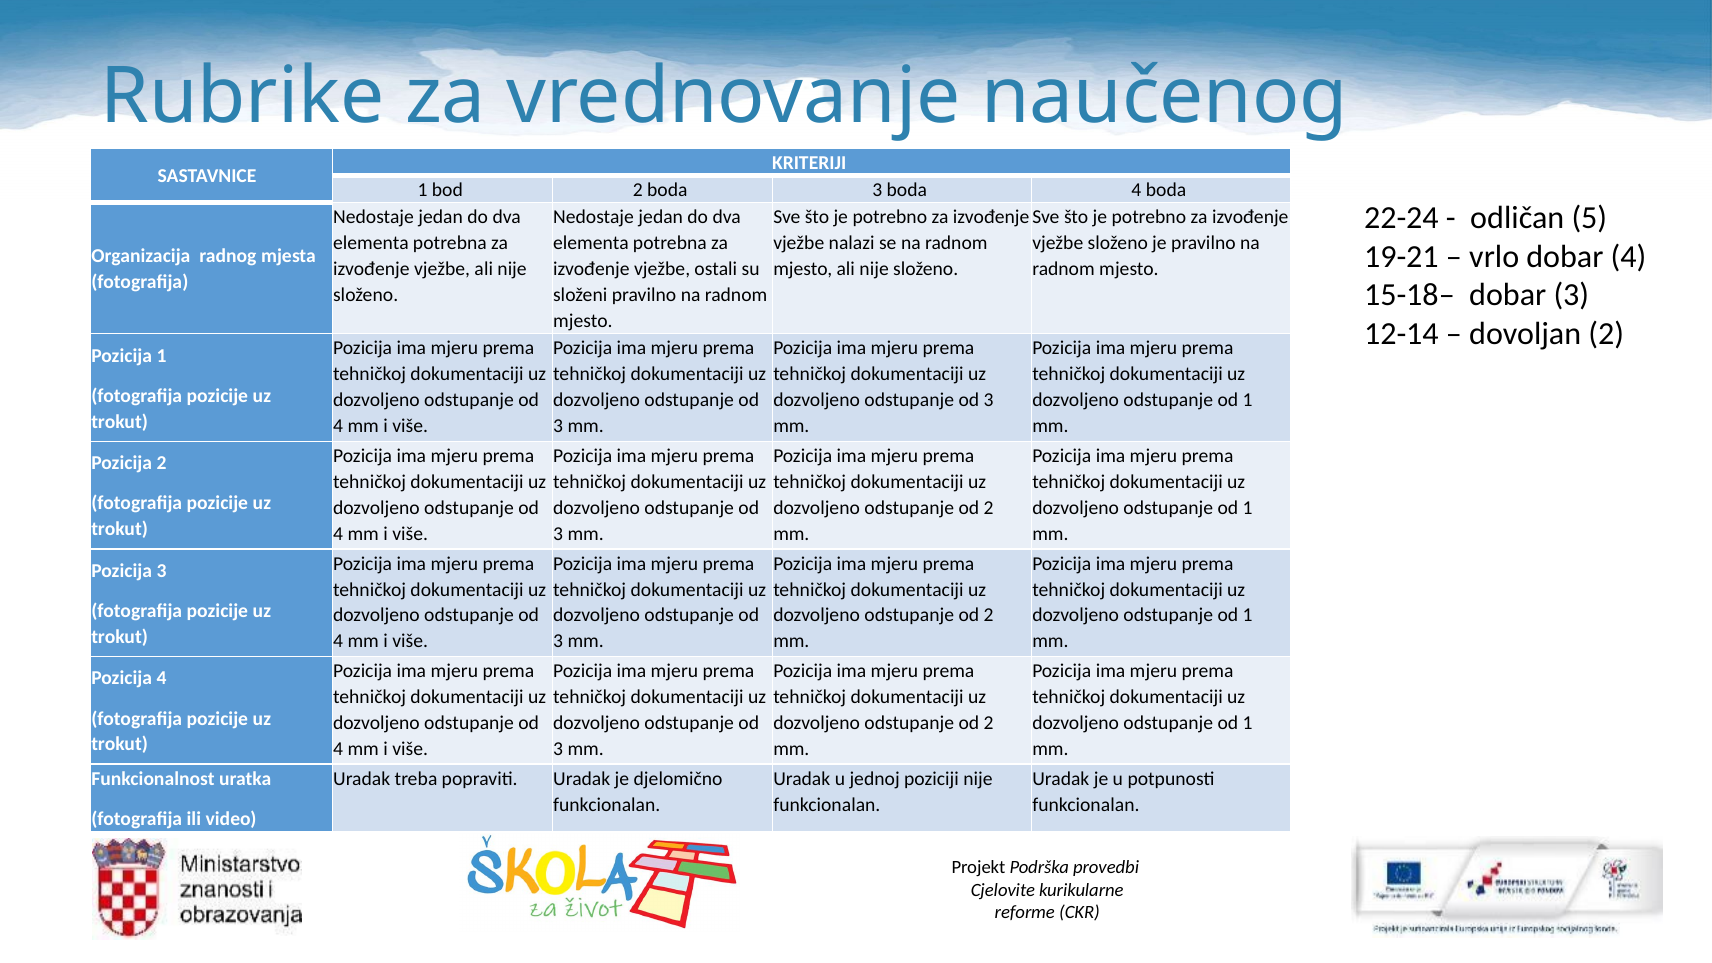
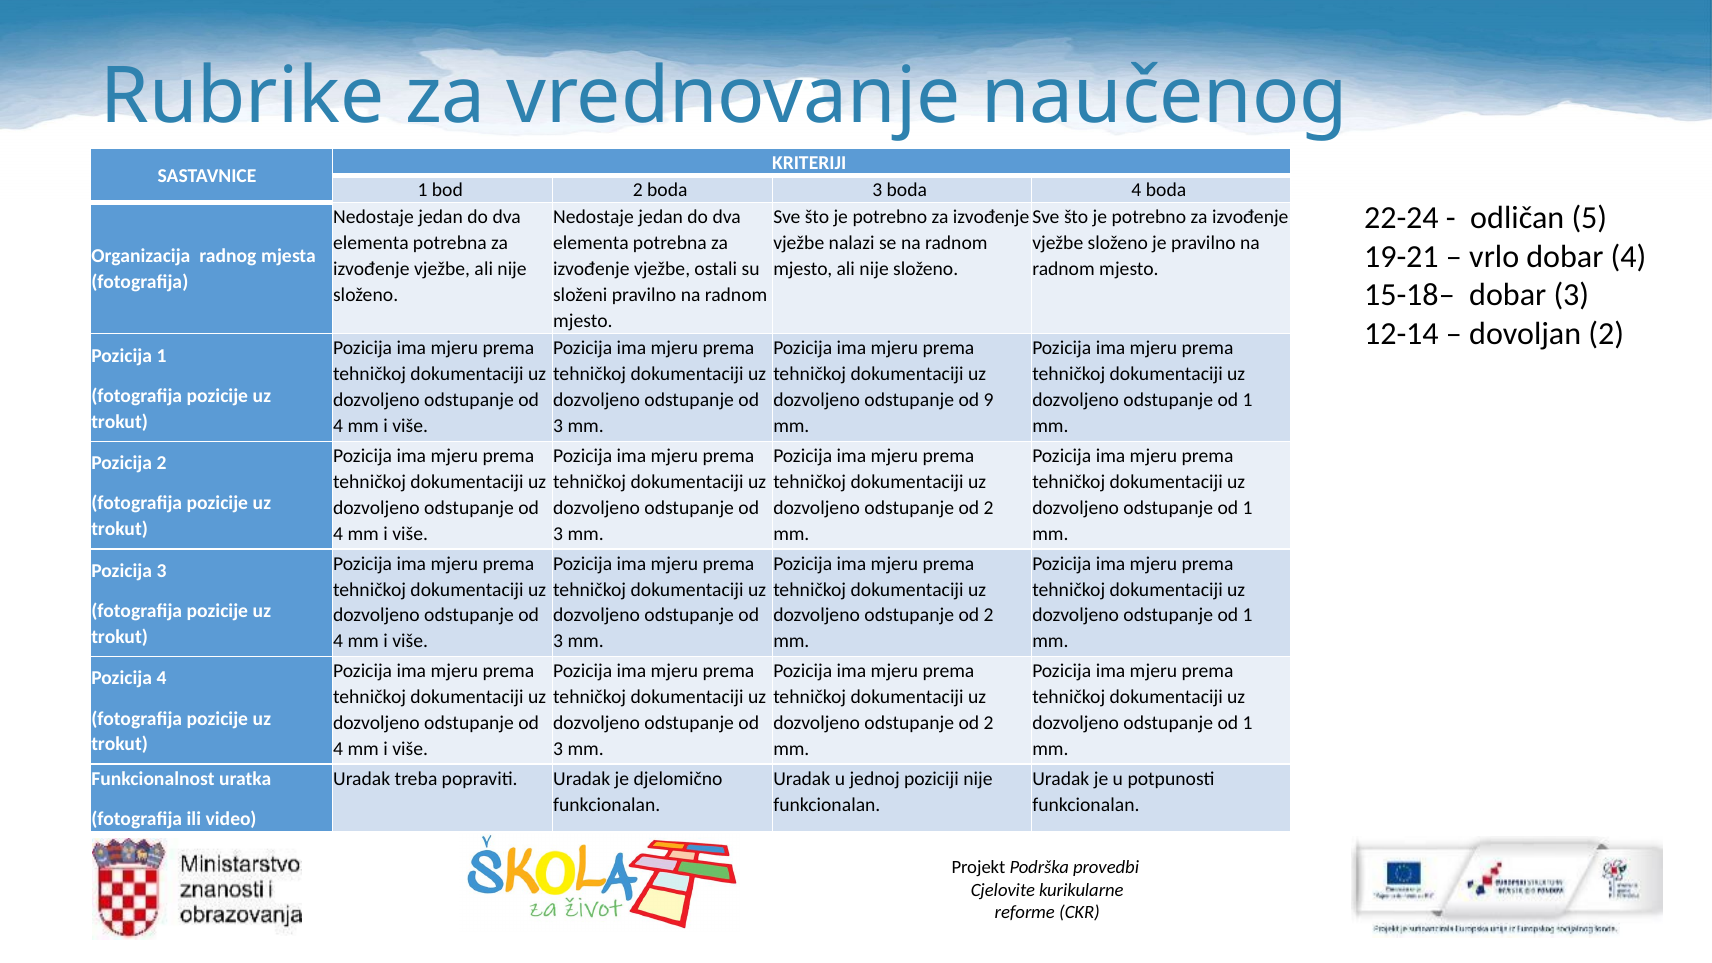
3: 3 -> 9 (989, 400)
